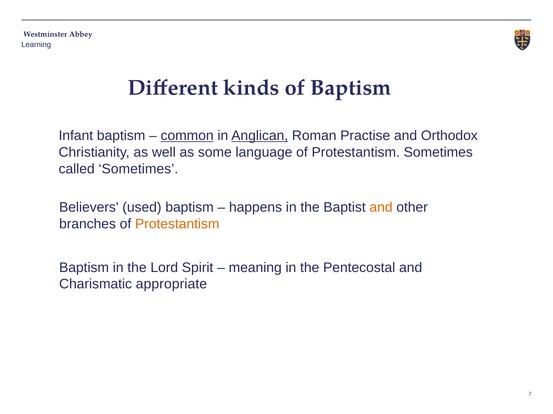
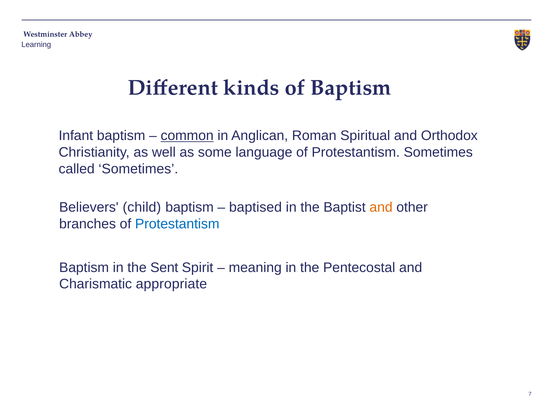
Anglican underline: present -> none (260, 136)
Practise: Practise -> Spiritual (365, 136)
used: used -> child (142, 208)
happens: happens -> baptised (255, 208)
Protestantism colour: orange -> blue (177, 224)
Lord: Lord -> Sent (164, 268)
